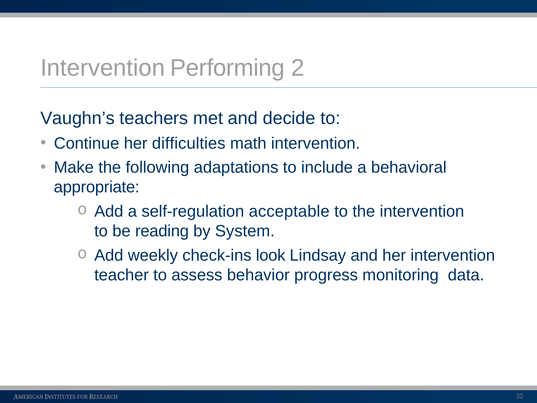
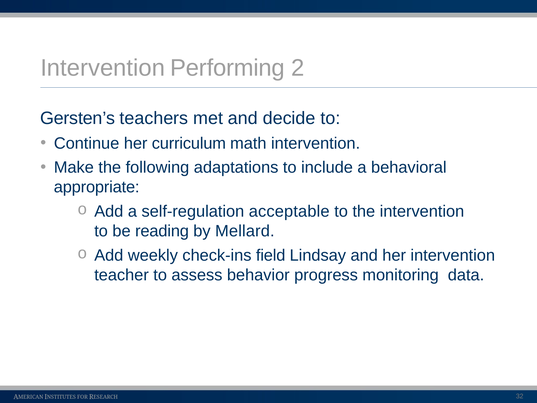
Vaughn’s: Vaughn’s -> Gersten’s (78, 118)
difficulties: difficulties -> curriculum (189, 143)
System: System -> Mellard (245, 231)
look: look -> field (271, 255)
